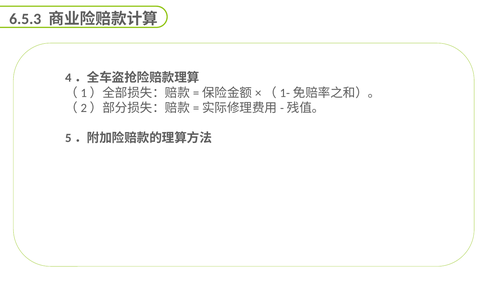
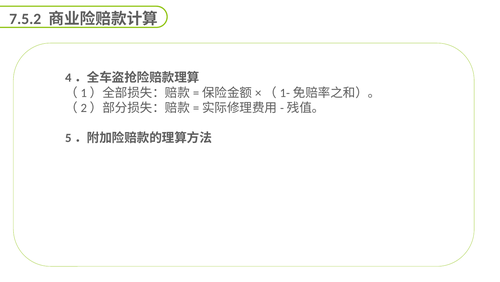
6.5.3: 6.5.3 -> 7.5.2 (25, 19)
